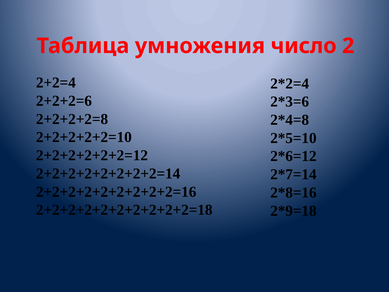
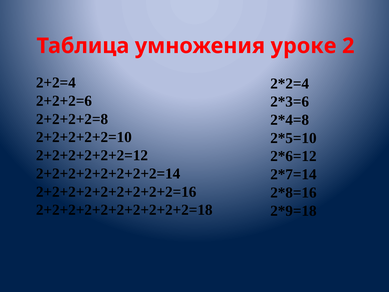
число: число -> уроке (304, 46)
